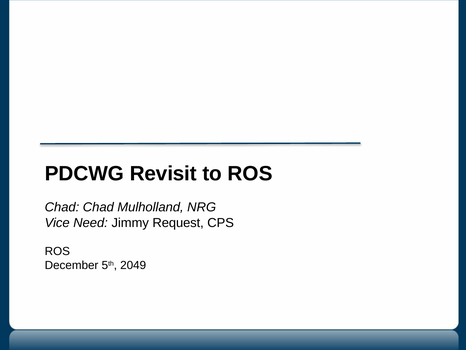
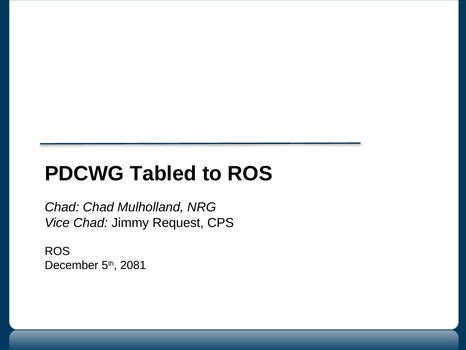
Revisit: Revisit -> Tabled (163, 173)
Vice Need: Need -> Chad (91, 222)
2049: 2049 -> 2081 (133, 265)
